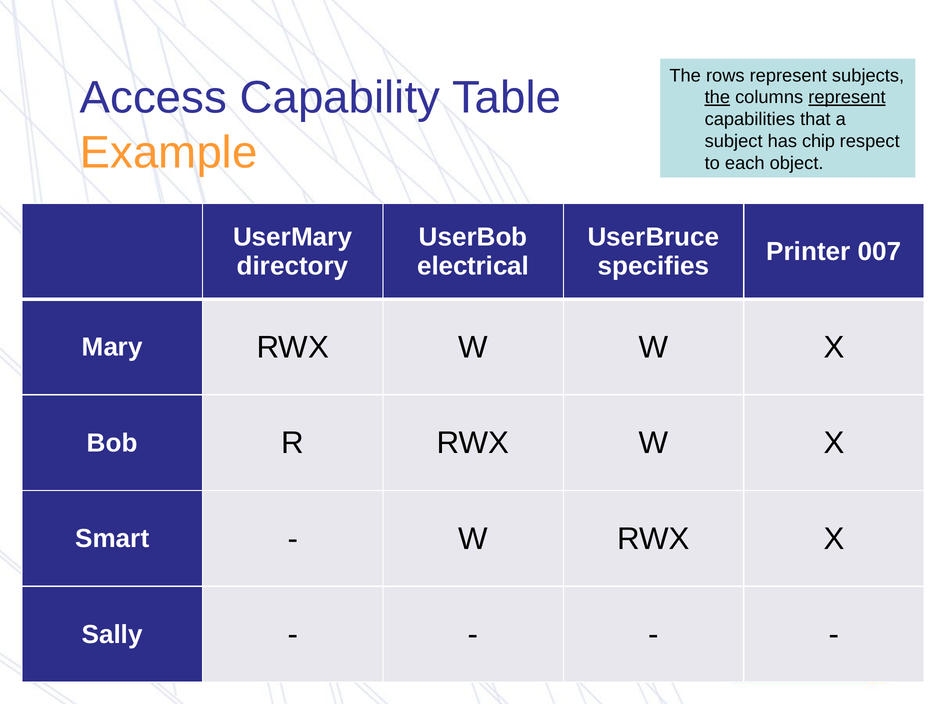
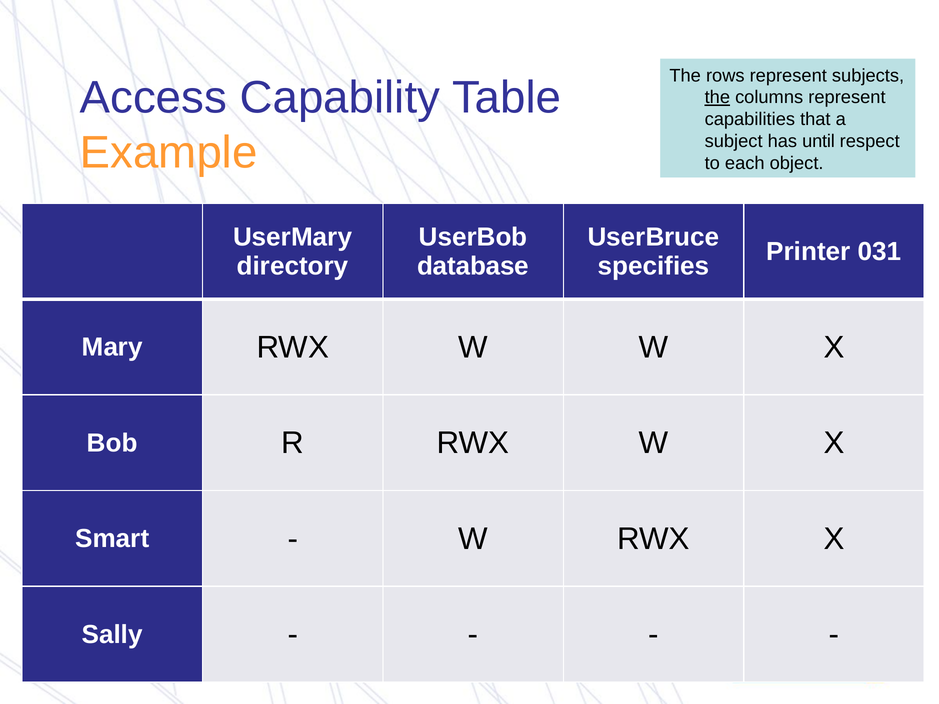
represent underline: present -> none (847, 97)
chip: chip -> until (819, 141)
007: 007 -> 031 (880, 252)
electrical: electrical -> database (473, 266)
